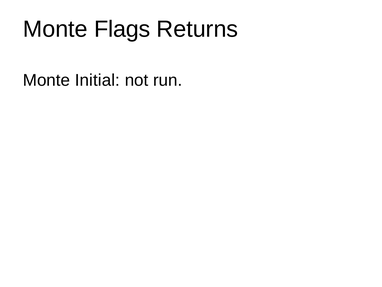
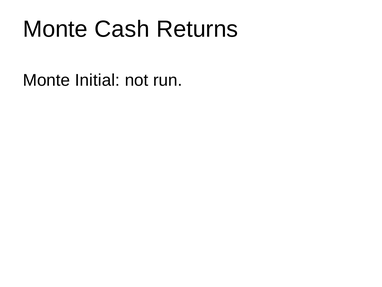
Flags: Flags -> Cash (122, 29)
